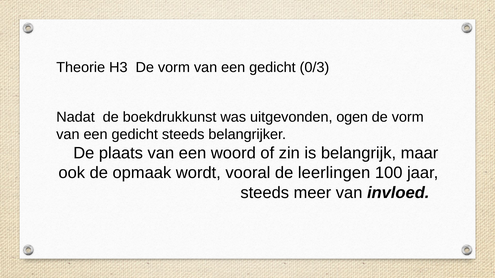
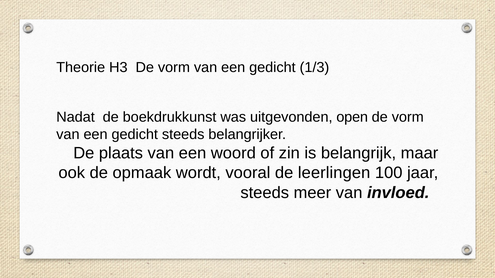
0/3: 0/3 -> 1/3 (314, 67)
ogen: ogen -> open (352, 117)
